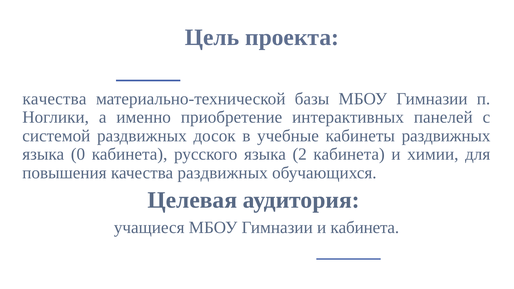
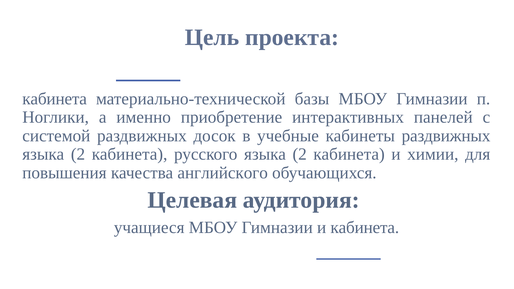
качества: качества -> кабинета (55, 99)
0: 0 -> 2 (78, 154)
качества раздвижных: раздвижных -> английского (223, 173)
